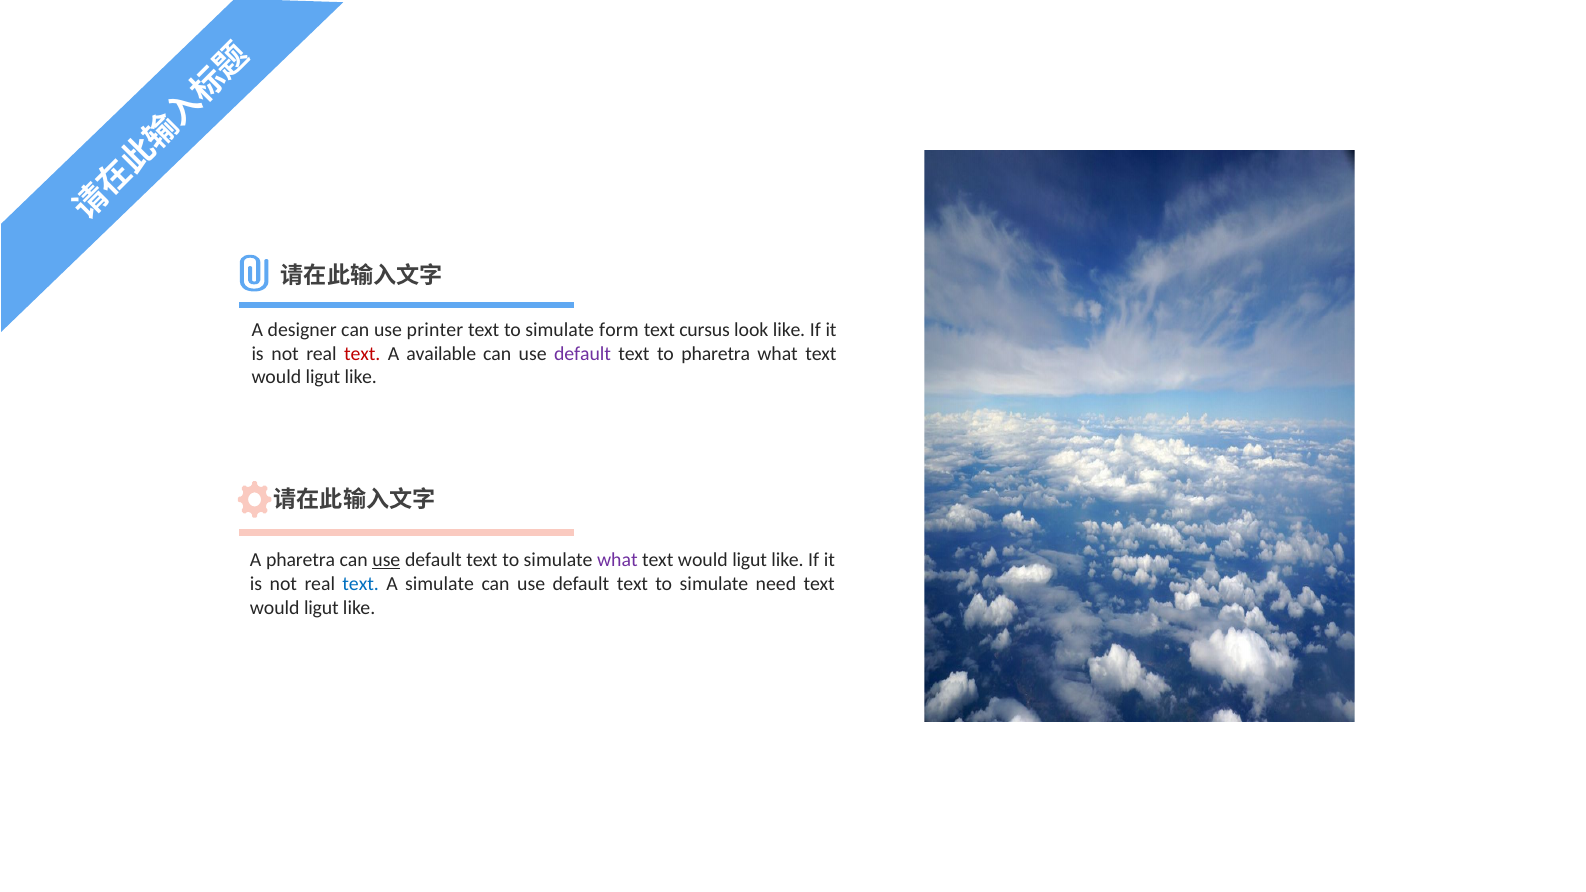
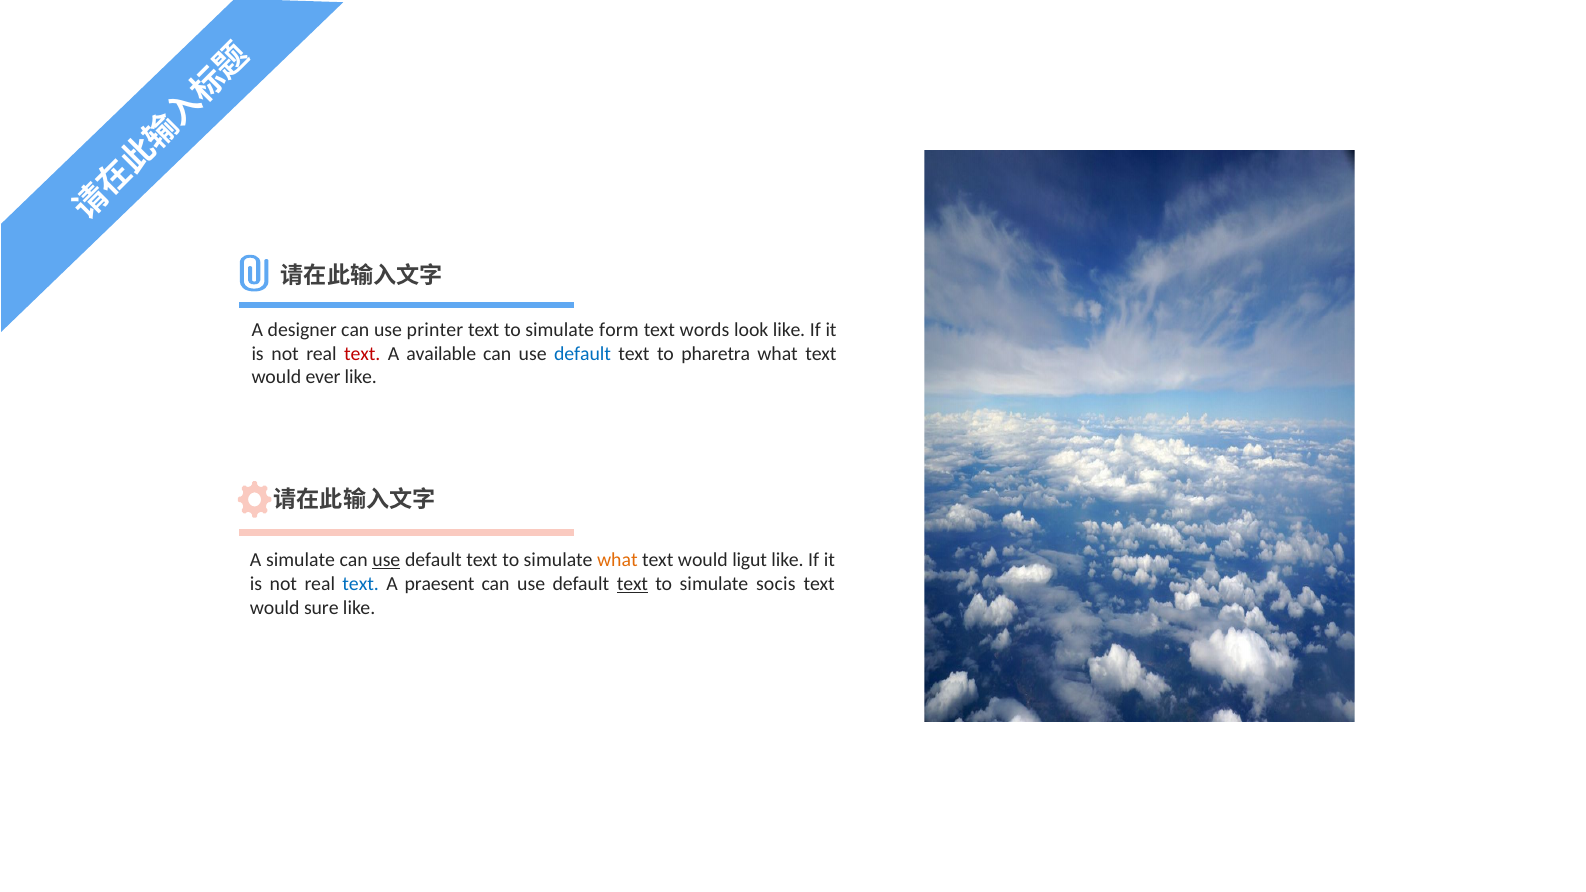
cursus: cursus -> words (704, 330)
default colour: purple -> blue (583, 354)
ligut: ligut -> ever (323, 377)
A pharetra: pharetra -> simulate (301, 560)
what colour: purple -> orange (617, 560)
A simulate: simulate -> praesent (440, 584)
text underline: none -> present (632, 584)
need: need -> socis (776, 584)
ligut: ligut -> sure (321, 608)
